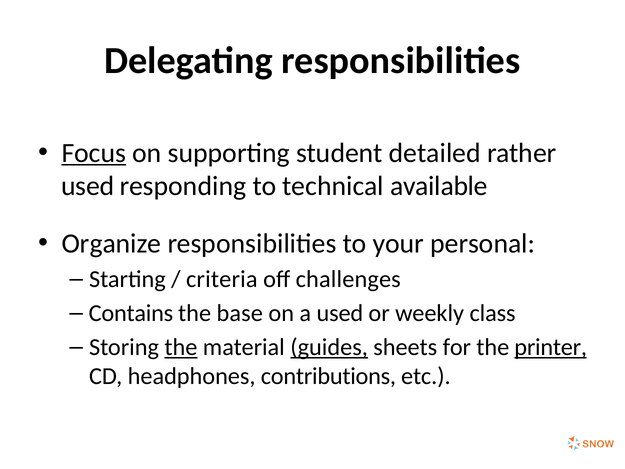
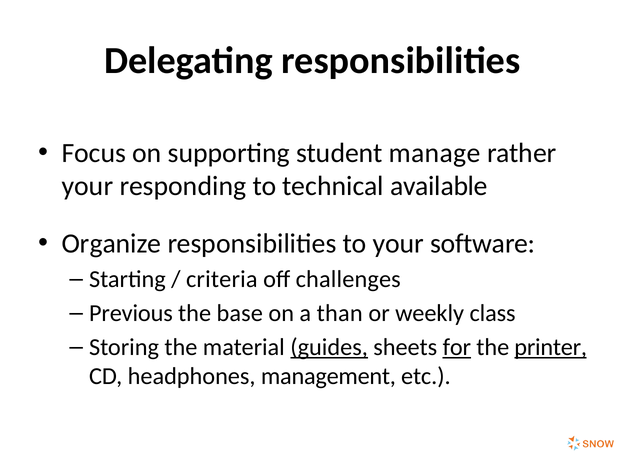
Focus underline: present -> none (94, 153)
detailed: detailed -> manage (435, 153)
used: used -> your (87, 186)
personal: personal -> software (483, 243)
Contains: Contains -> Previous (131, 313)
a used: used -> than (340, 313)
the underline: present -> none (181, 347)
for underline: none -> present (457, 347)
contributions: contributions -> management (328, 376)
